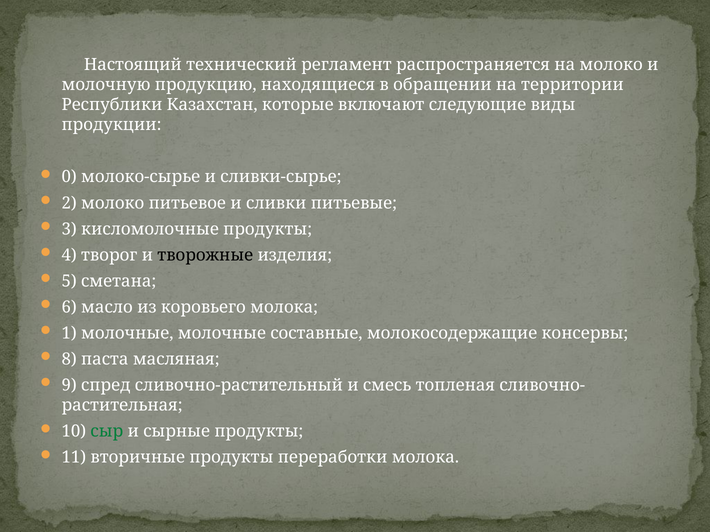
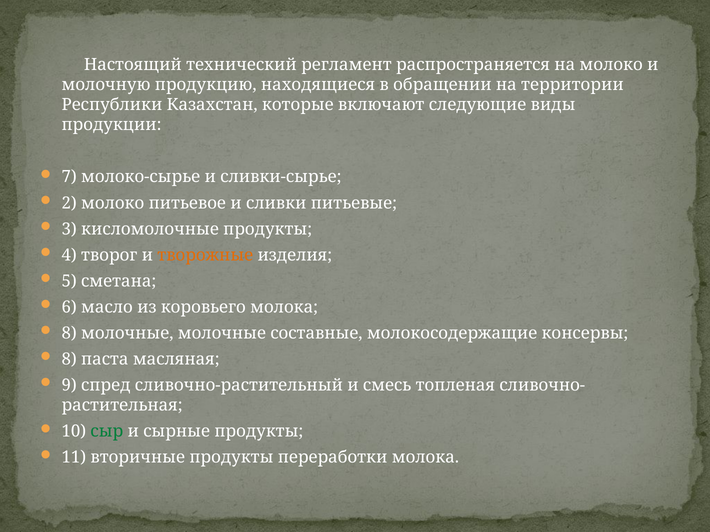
0: 0 -> 7 (69, 177)
творожные colour: black -> orange (205, 255)
1: 1 -> 8 (69, 333)
